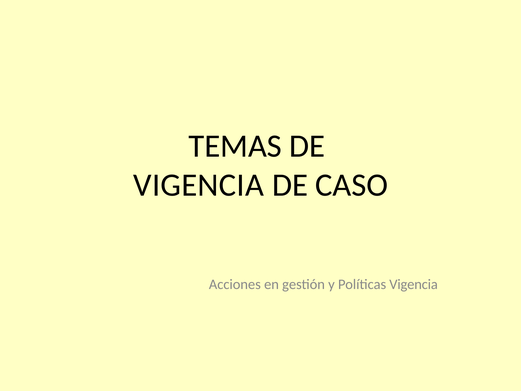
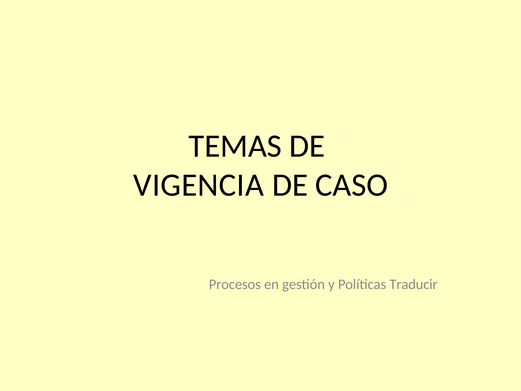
Acciones: Acciones -> Procesos (235, 284)
Políticas Vigencia: Vigencia -> Traducir (414, 284)
